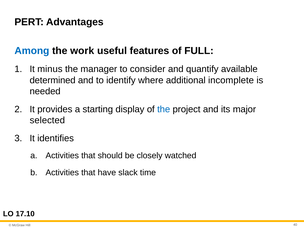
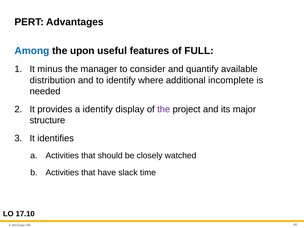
work: work -> upon (82, 51)
determined: determined -> distribution (53, 80)
a starting: starting -> identify (98, 109)
the colour: blue -> purple (164, 109)
selected: selected -> structure (47, 120)
